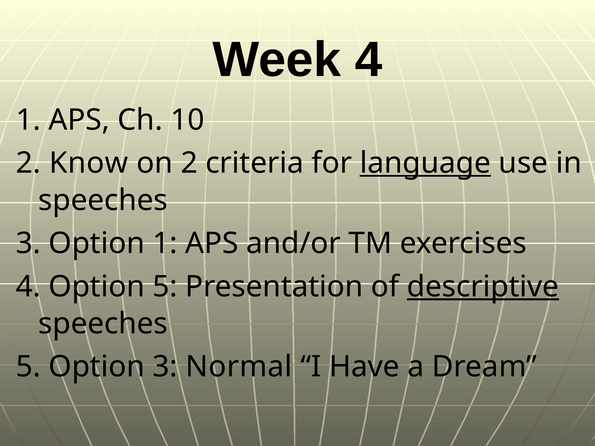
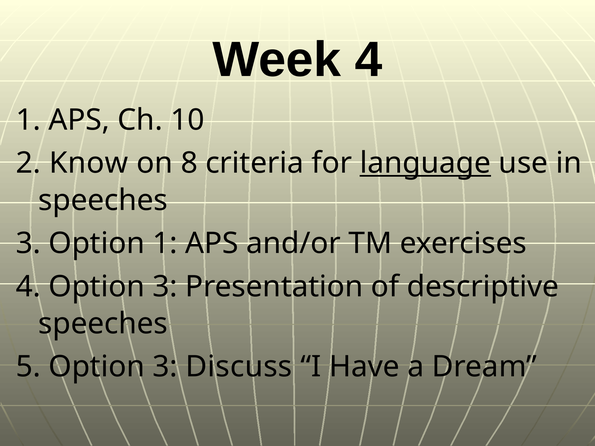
on 2: 2 -> 8 (189, 163)
4 Option 5: 5 -> 3 (165, 287)
descriptive underline: present -> none (483, 287)
Normal: Normal -> Discuss (239, 367)
